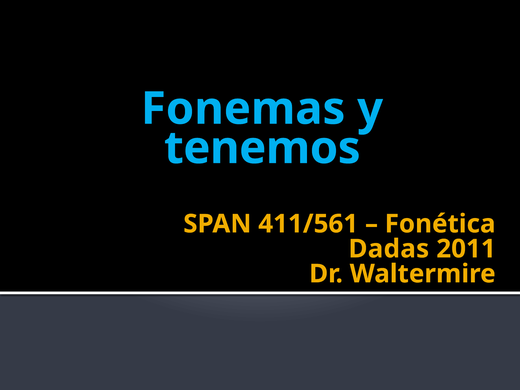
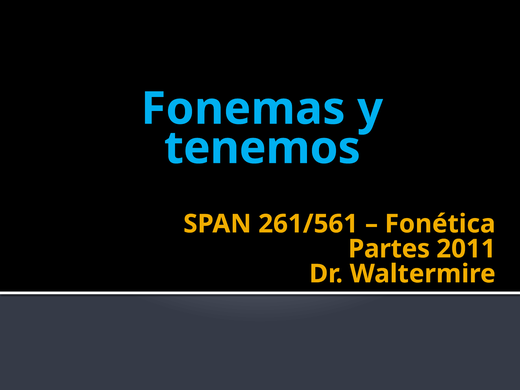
411/561: 411/561 -> 261/561 (308, 224)
Dadas: Dadas -> Partes (389, 249)
